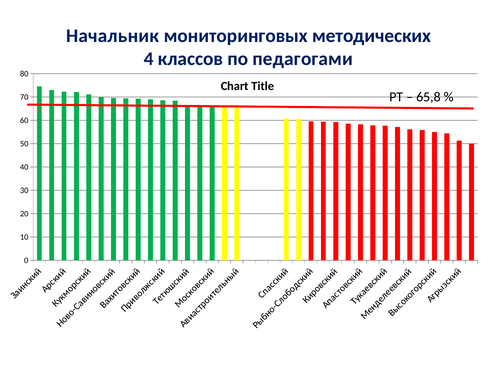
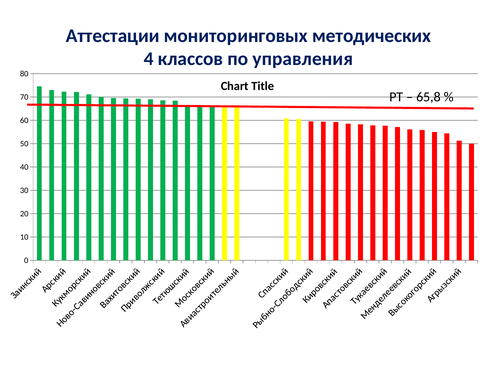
Начальник: Начальник -> Аттестации (113, 36)
педагогами: педагогами -> управления (303, 59)
